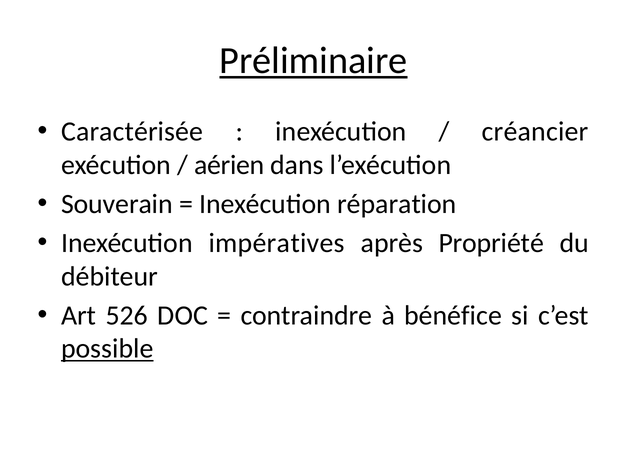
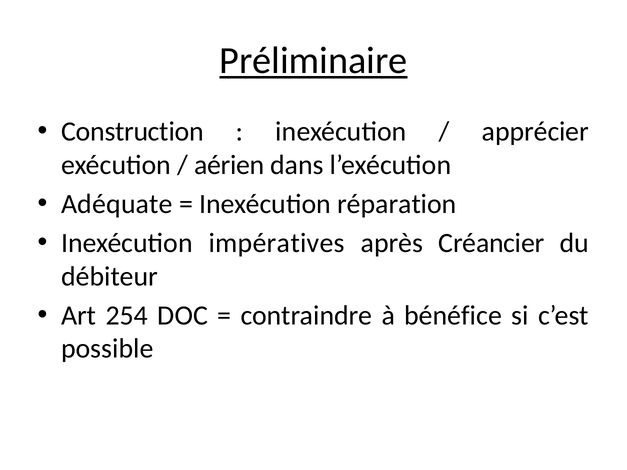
Caractérisée: Caractérisée -> Construction (132, 132)
créancier: créancier -> apprécier (535, 132)
Souverain: Souverain -> Adéquate (117, 204)
Propriété: Propriété -> Créancier (491, 243)
526: 526 -> 254 (127, 316)
possible underline: present -> none (107, 349)
